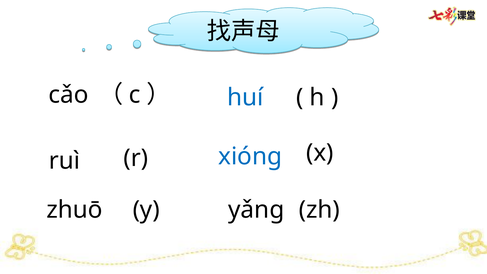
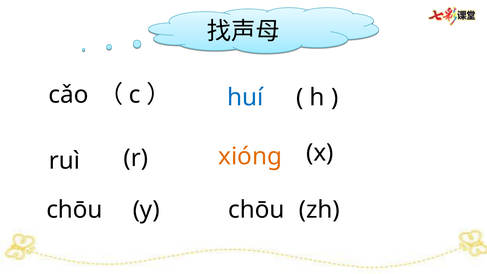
xióng colour: blue -> orange (250, 156)
zhuō: zhuō -> chōu (75, 210)
yǎng: yǎng -> chōu (256, 210)
